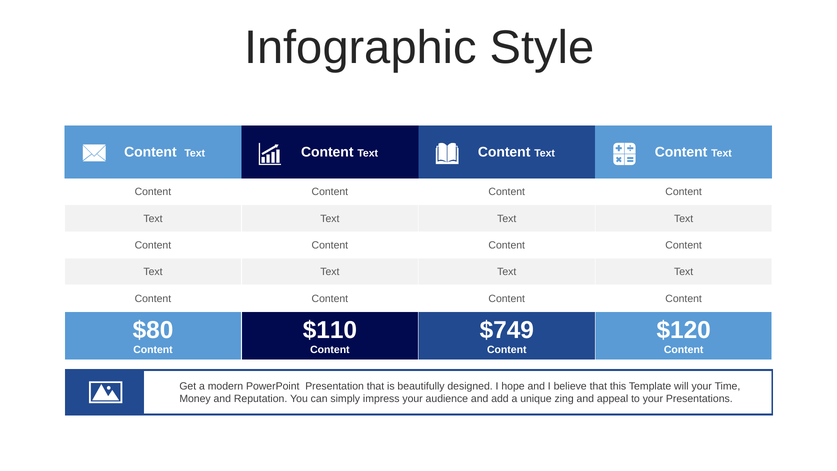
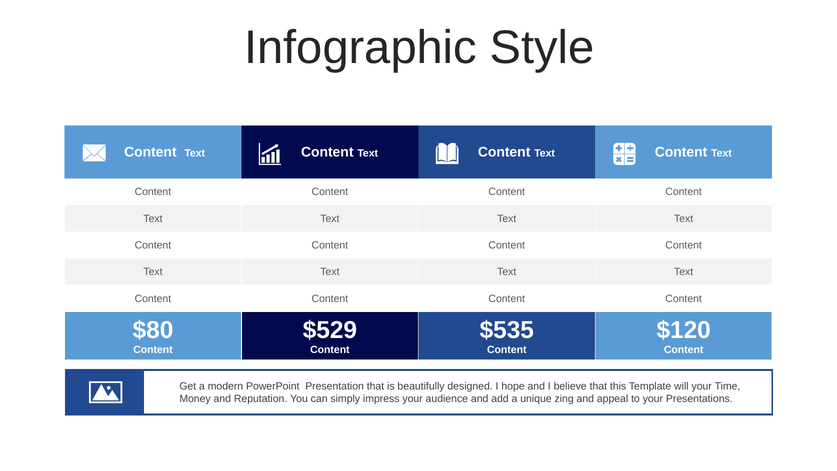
$110: $110 -> $529 (330, 330)
$749: $749 -> $535 (507, 330)
